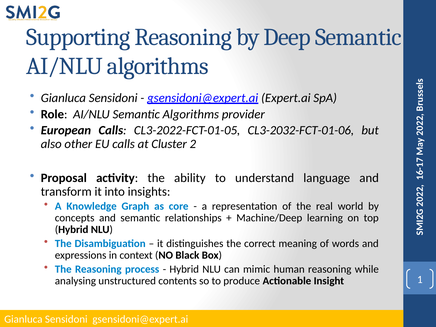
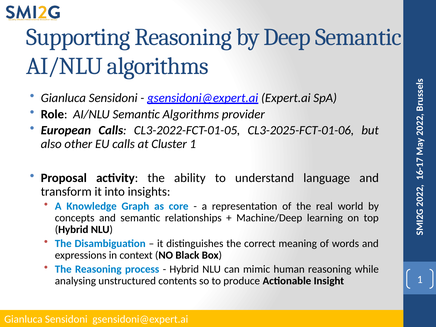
CL3-2032-FCT-01-06: CL3-2032-FCT-01-06 -> CL3-2025-FCT-01-06 (301, 130)
Cluster 2: 2 -> 1 (193, 144)
